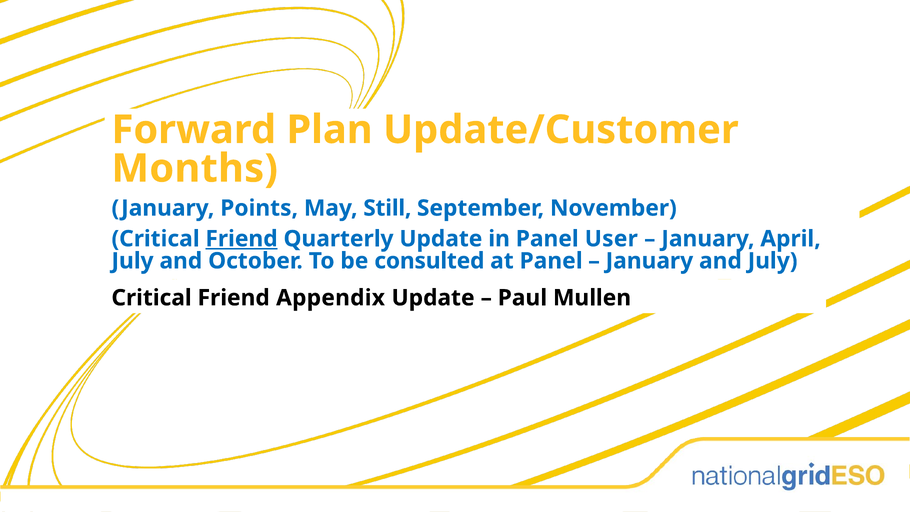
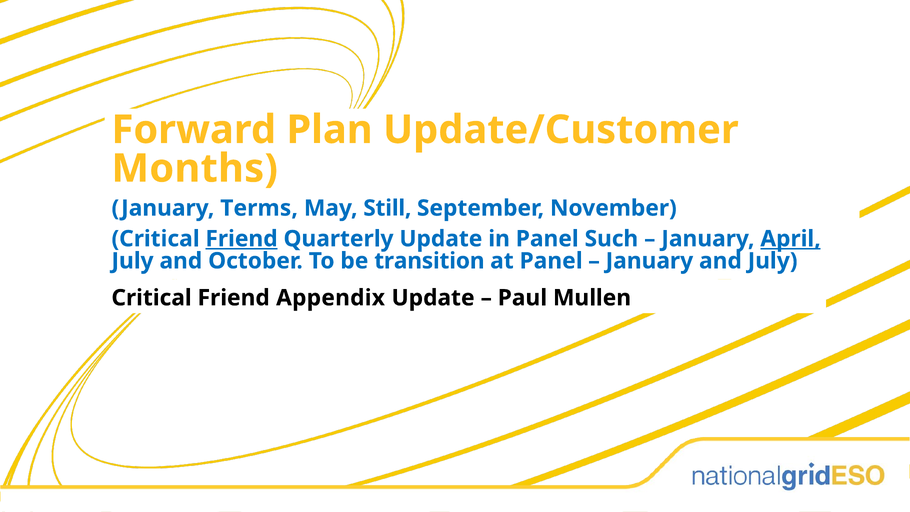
Points: Points -> Terms (259, 208)
User: User -> Such (611, 239)
April underline: none -> present (791, 239)
consulted: consulted -> transition (429, 261)
